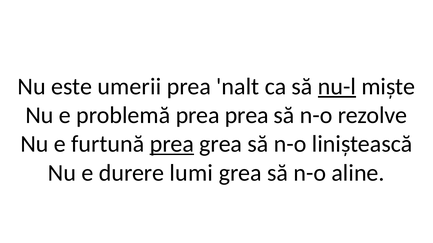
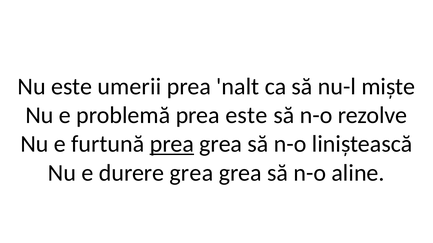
nu-l underline: present -> none (337, 87)
prea prea: prea -> este (246, 116)
durere lumi: lumi -> grea (191, 173)
